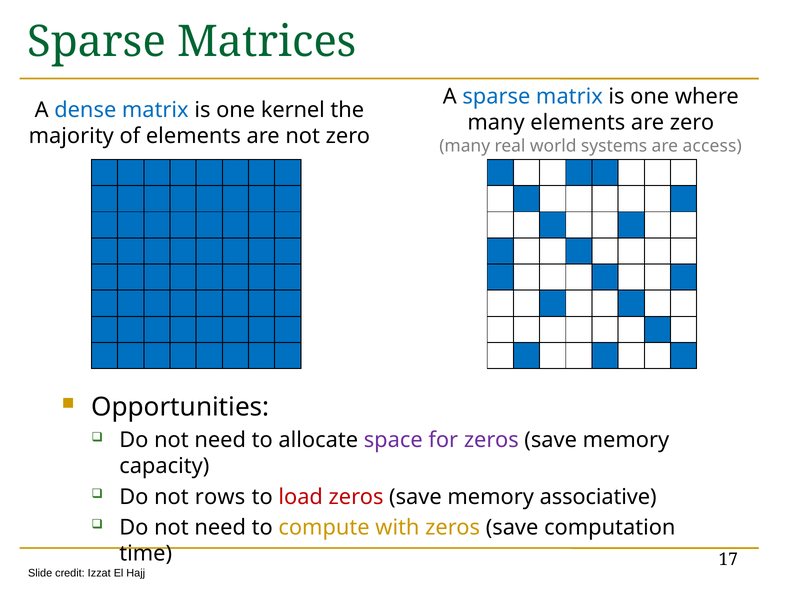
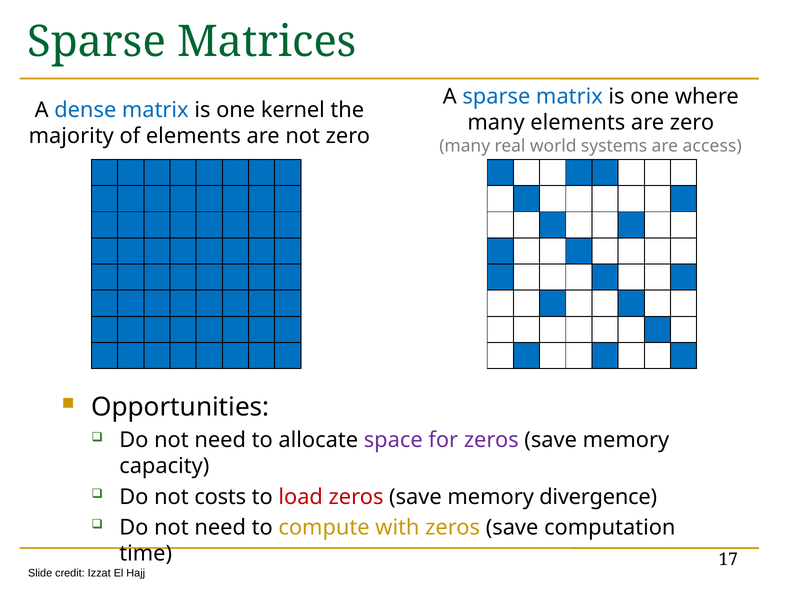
rows: rows -> costs (220, 497)
associative: associative -> divergence (598, 497)
